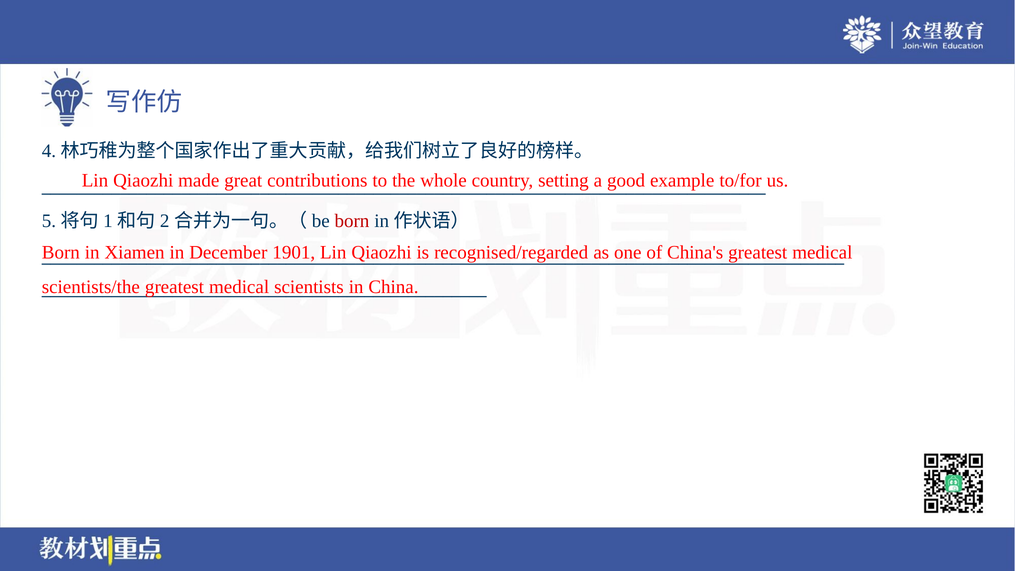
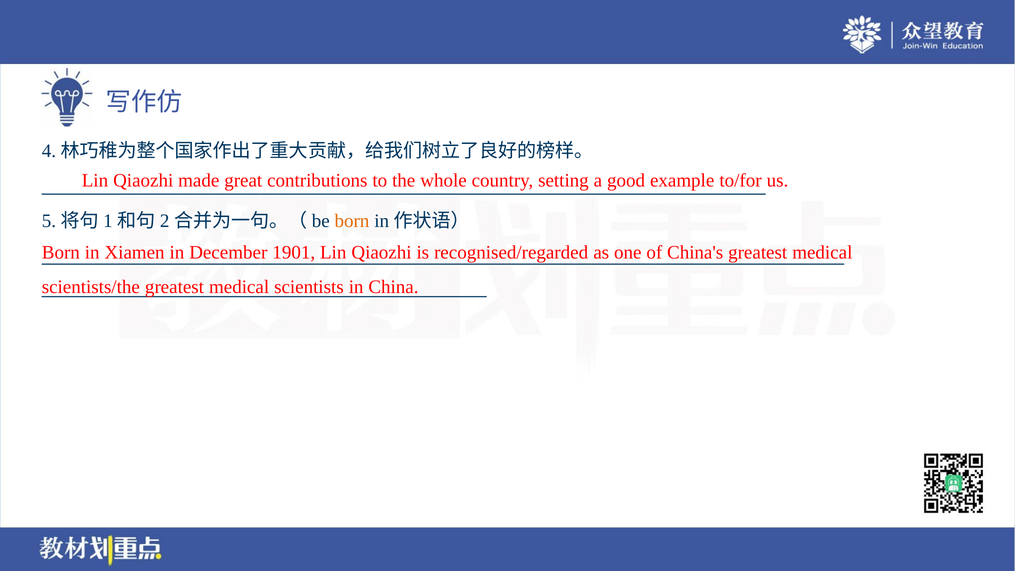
born colour: red -> orange (352, 221)
